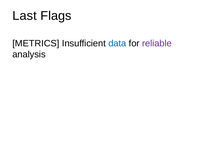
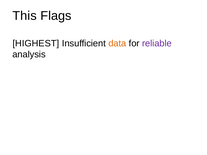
Last: Last -> This (25, 16)
METRICS: METRICS -> HIGHEST (36, 43)
data colour: blue -> orange (117, 43)
